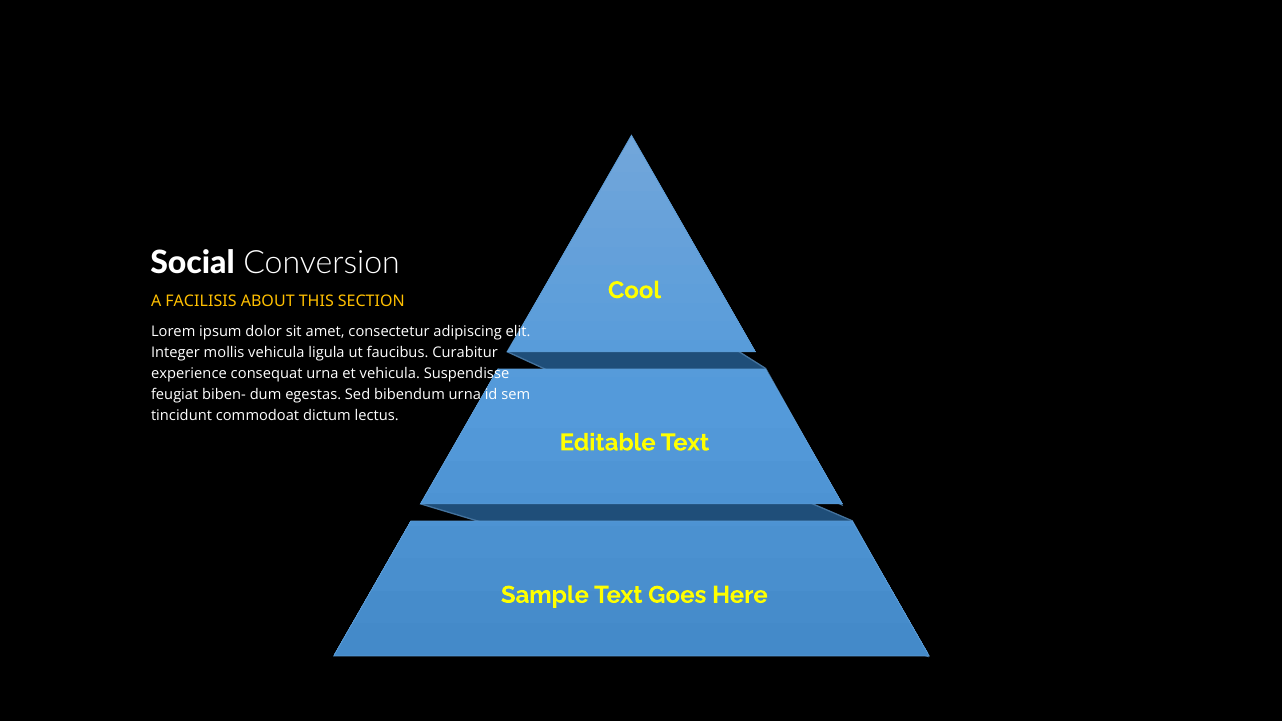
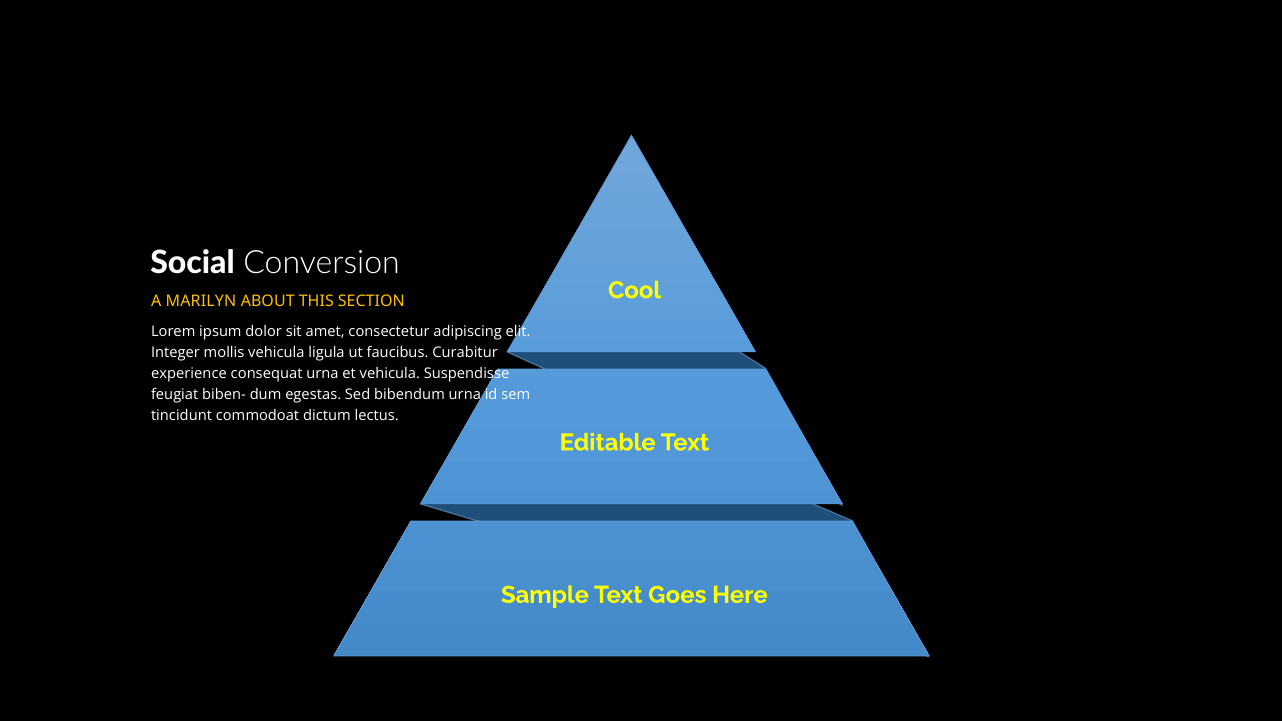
FACILISIS: FACILISIS -> MARILYN (201, 302)
